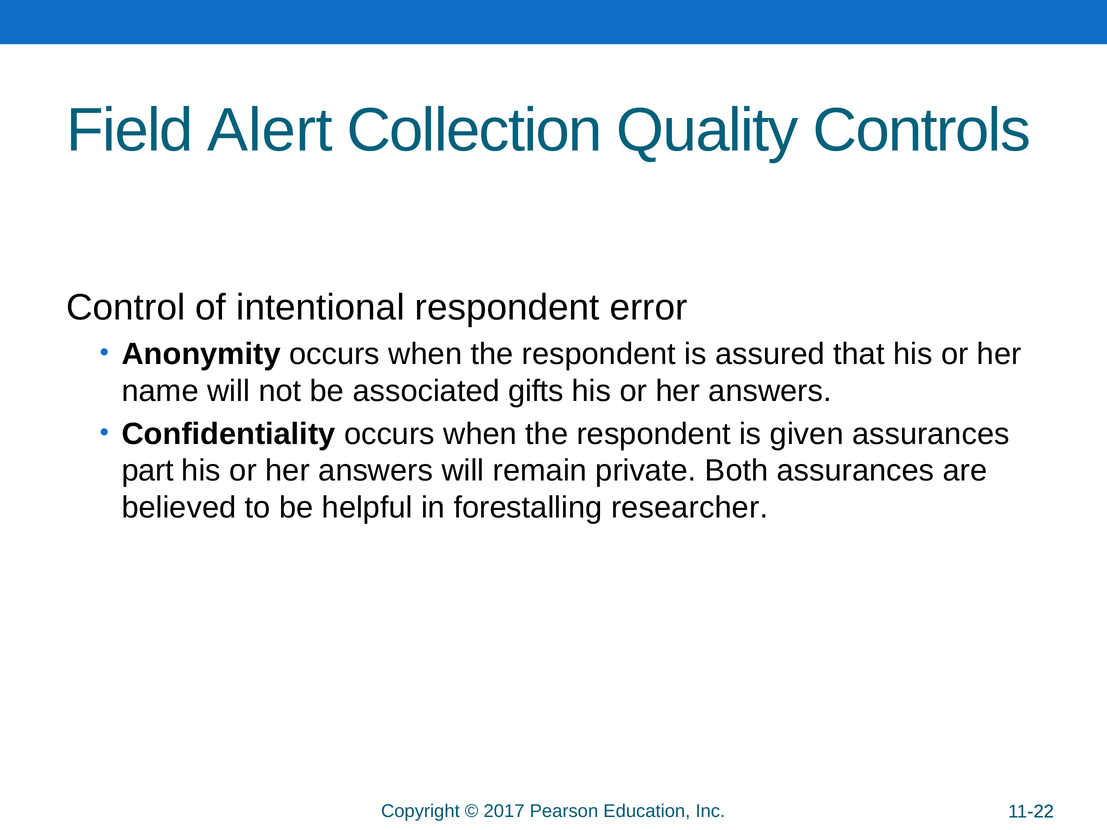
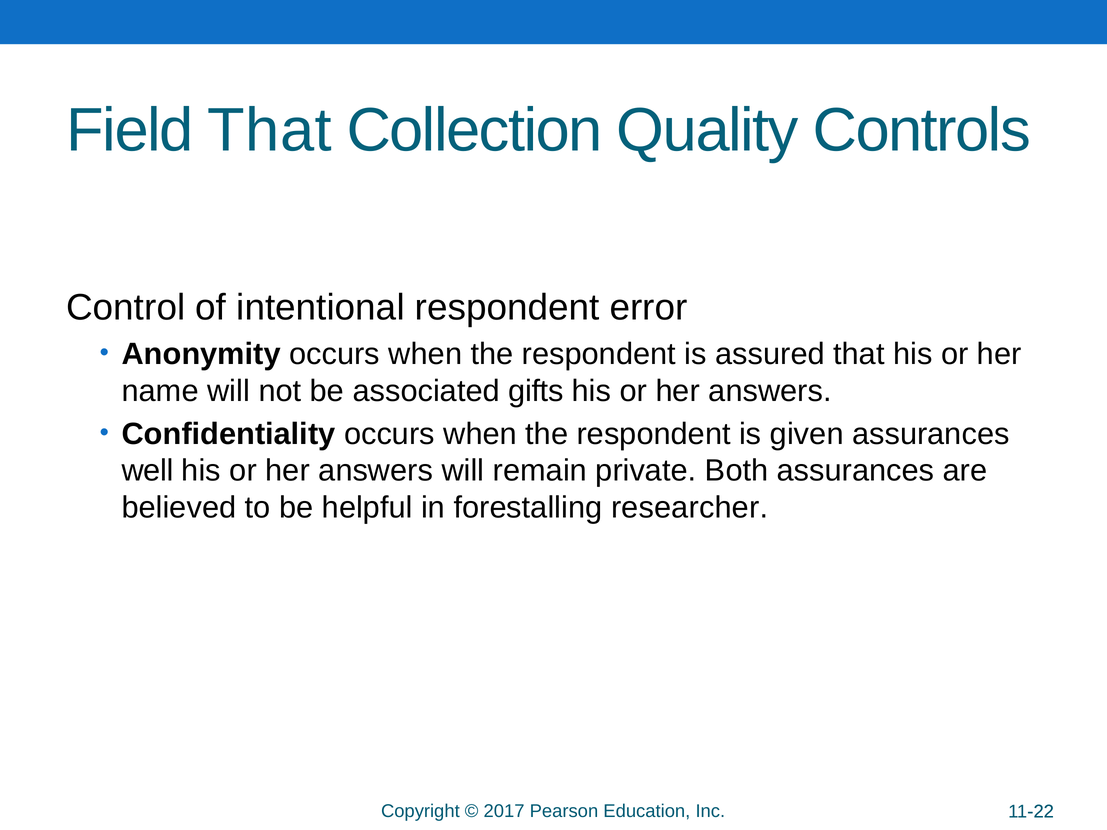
Field Alert: Alert -> That (270, 131)
part: part -> well (148, 471)
